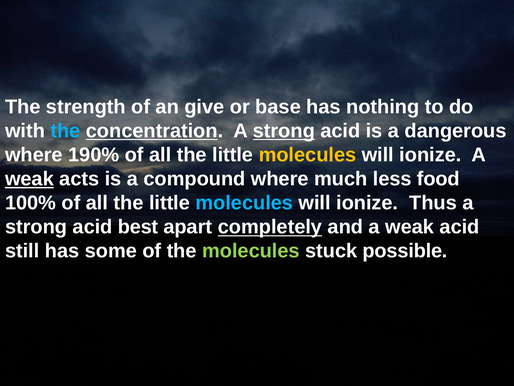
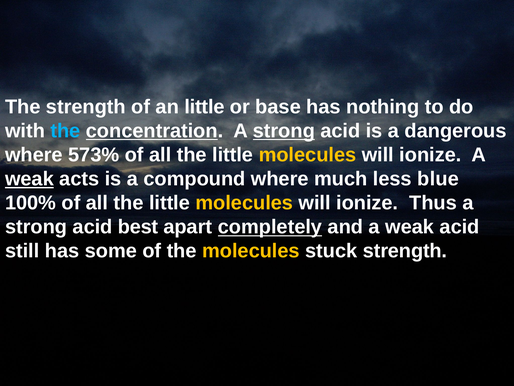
an give: give -> little (204, 107)
190%: 190% -> 573% (94, 155)
food: food -> blue (438, 179)
molecules colour: light blue -> yellow (244, 203)
molecules colour: light green -> yellow (251, 251)
stuck possible: possible -> strength (405, 251)
